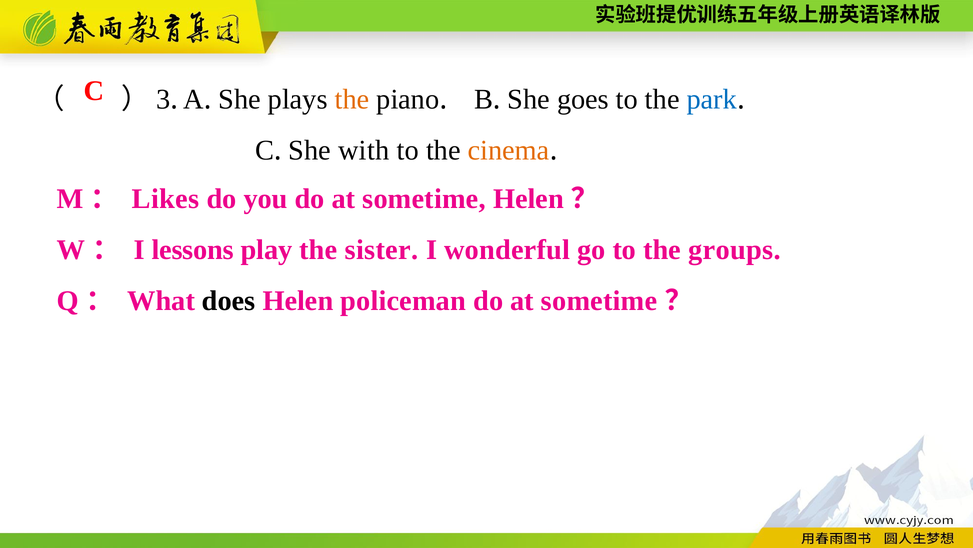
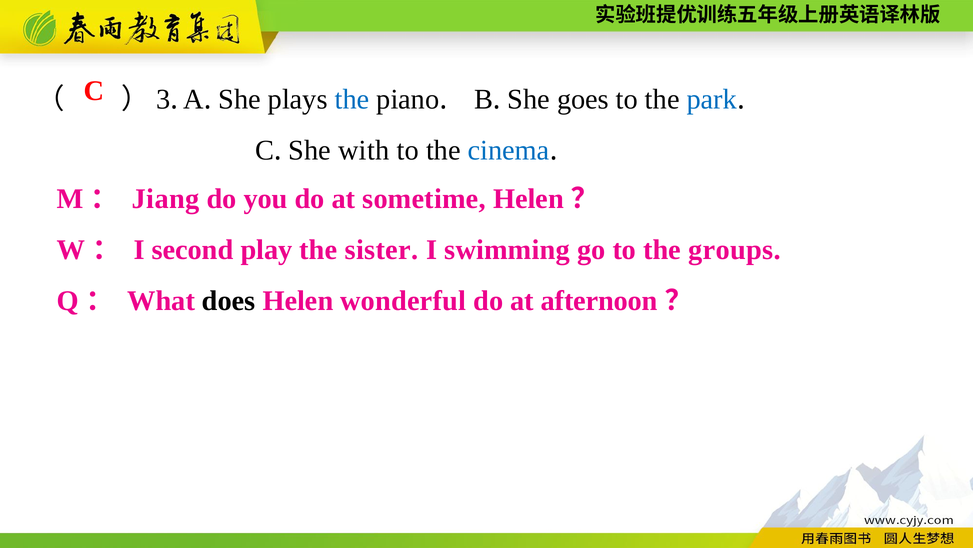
the colour: orange -> blue (352, 99)
cinema colour: orange -> blue (509, 150)
Likes: Likes -> Jiang (166, 198)
lessons: lessons -> second (193, 250)
wonderful: wonderful -> swimming (507, 250)
policeman: policeman -> wonderful (403, 301)
sometime: sometime -> afternoon (599, 301)
